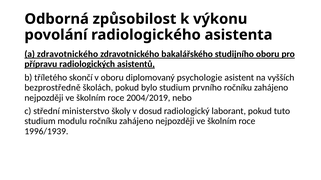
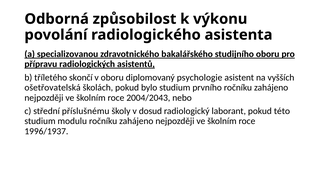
a zdravotnického: zdravotnického -> specializovanou (68, 54)
bezprostředně: bezprostředně -> ošetřovatelská (53, 88)
2004/2019: 2004/2019 -> 2004/2043 (148, 98)
ministerstvo: ministerstvo -> příslušnému (86, 111)
tuto: tuto -> této (282, 111)
1996/1939: 1996/1939 -> 1996/1937 (46, 132)
